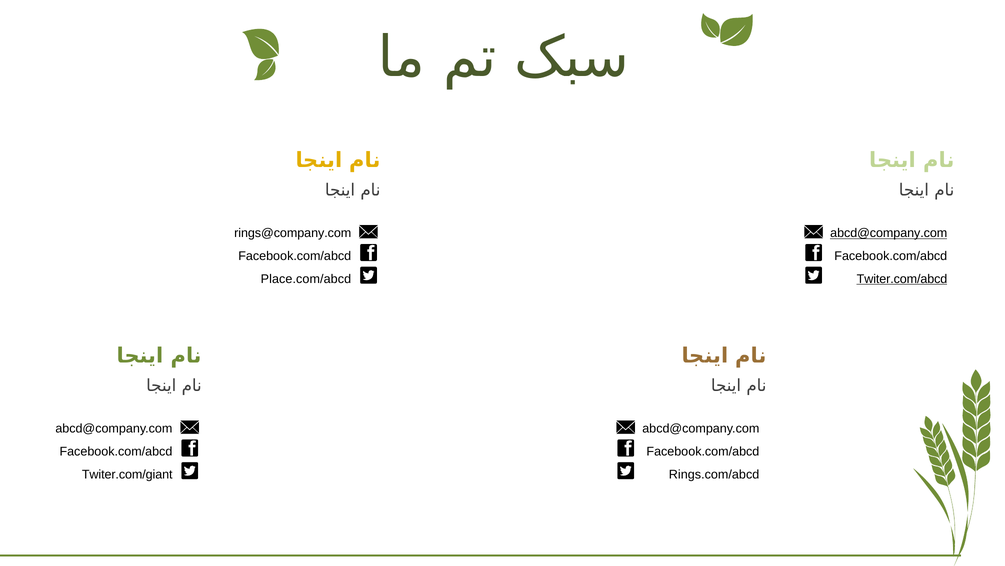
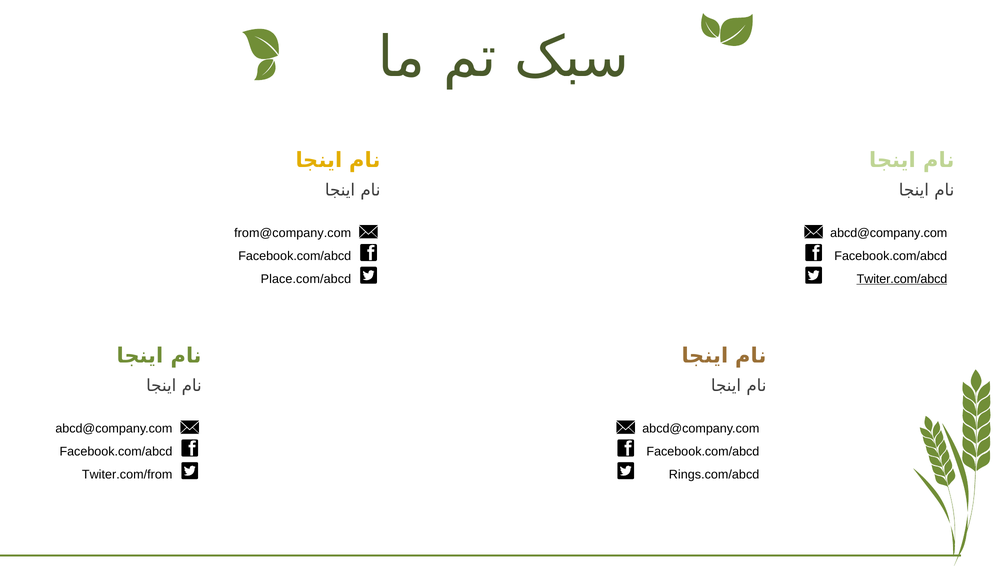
rings@company.com: rings@company.com -> from@company.com (293, 233)
abcd@company.com underline: present -> none (889, 233)
Twiter.com/giant: Twiter.com/giant -> Twiter.com/from (127, 474)
